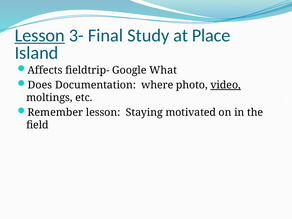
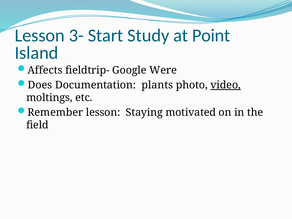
Lesson underline: present -> none (40, 35)
Final: Final -> Start (106, 35)
Place: Place -> Point (211, 35)
What: What -> Were (163, 70)
where: where -> plants (157, 85)
